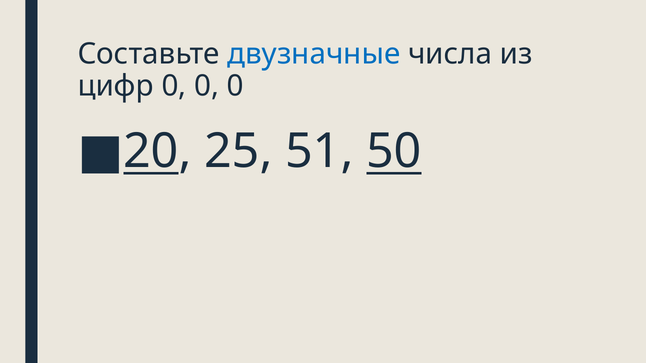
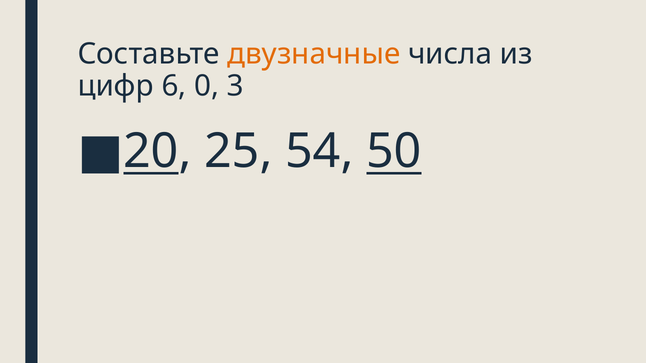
двузначные colour: blue -> orange (314, 54)
цифр 0: 0 -> 6 (174, 86)
0: 0 -> 3 (235, 86)
51: 51 -> 54 (319, 151)
